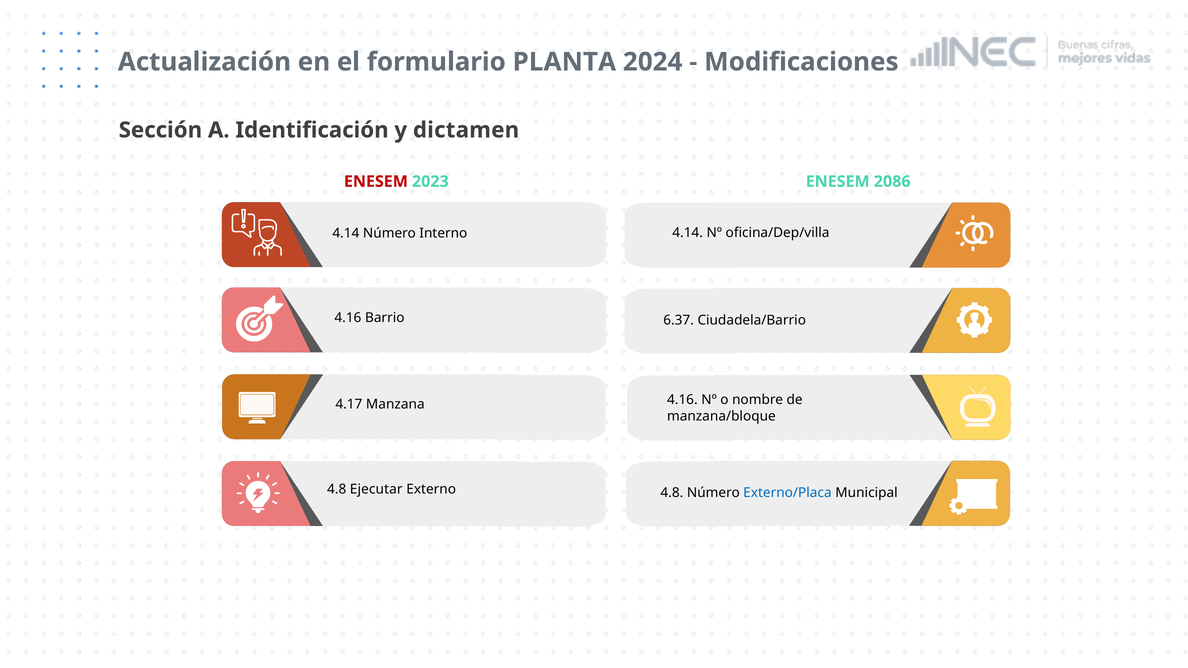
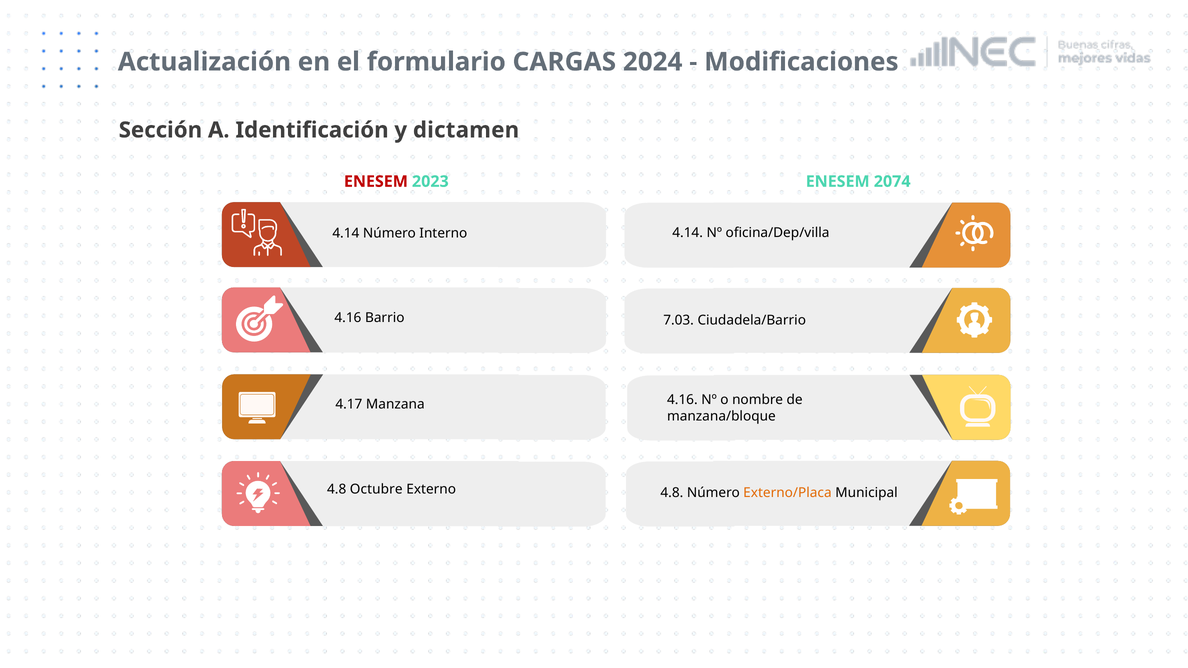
PLANTA: PLANTA -> CARGAS (564, 62)
2086: 2086 -> 2074 (892, 182)
6.37: 6.37 -> 7.03 (679, 320)
Ejecutar: Ejecutar -> Octubre (376, 490)
Externo/Placa colour: blue -> orange (787, 493)
